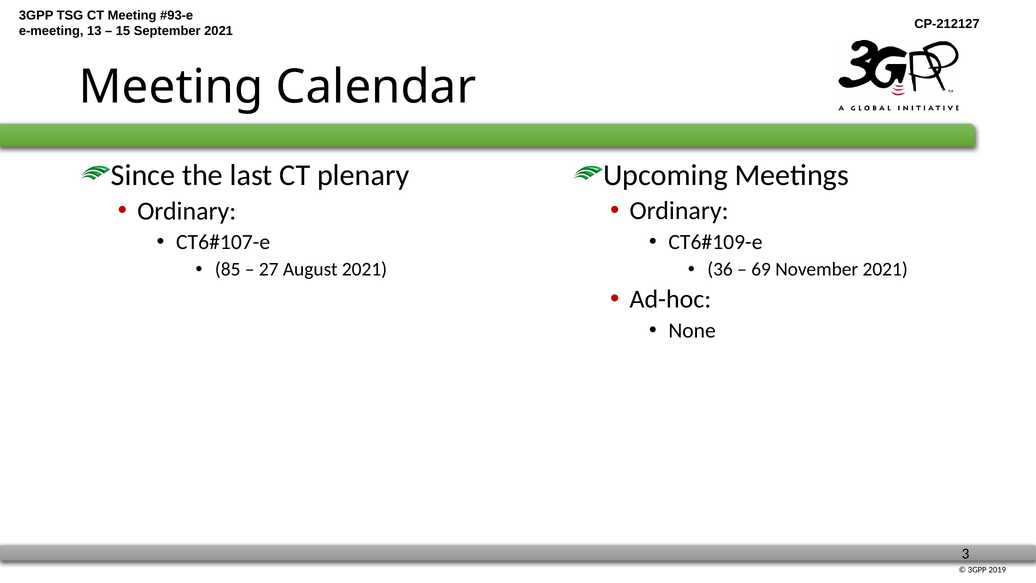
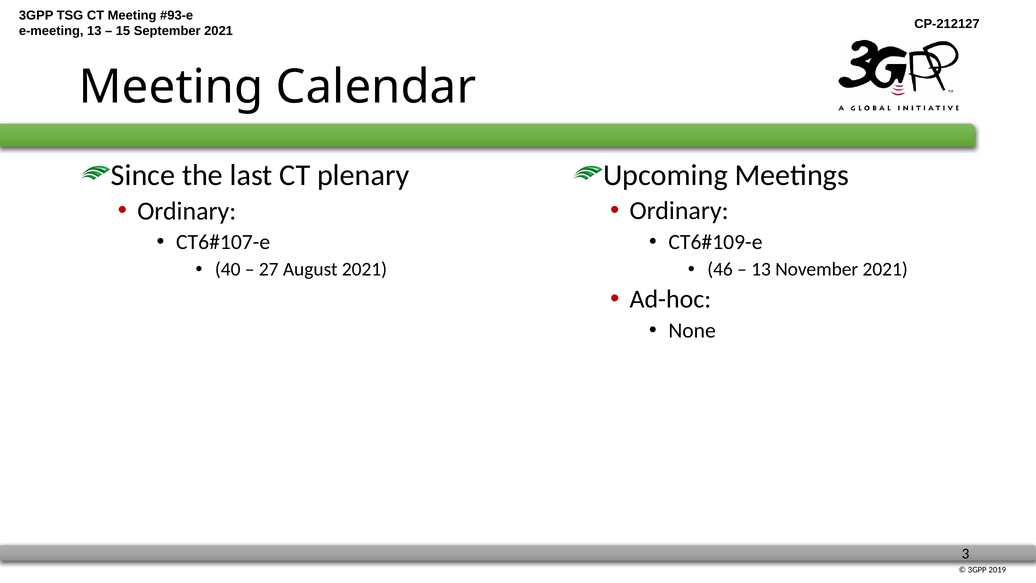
85: 85 -> 40 (228, 269)
36: 36 -> 46 (720, 269)
69: 69 -> 13 (761, 269)
